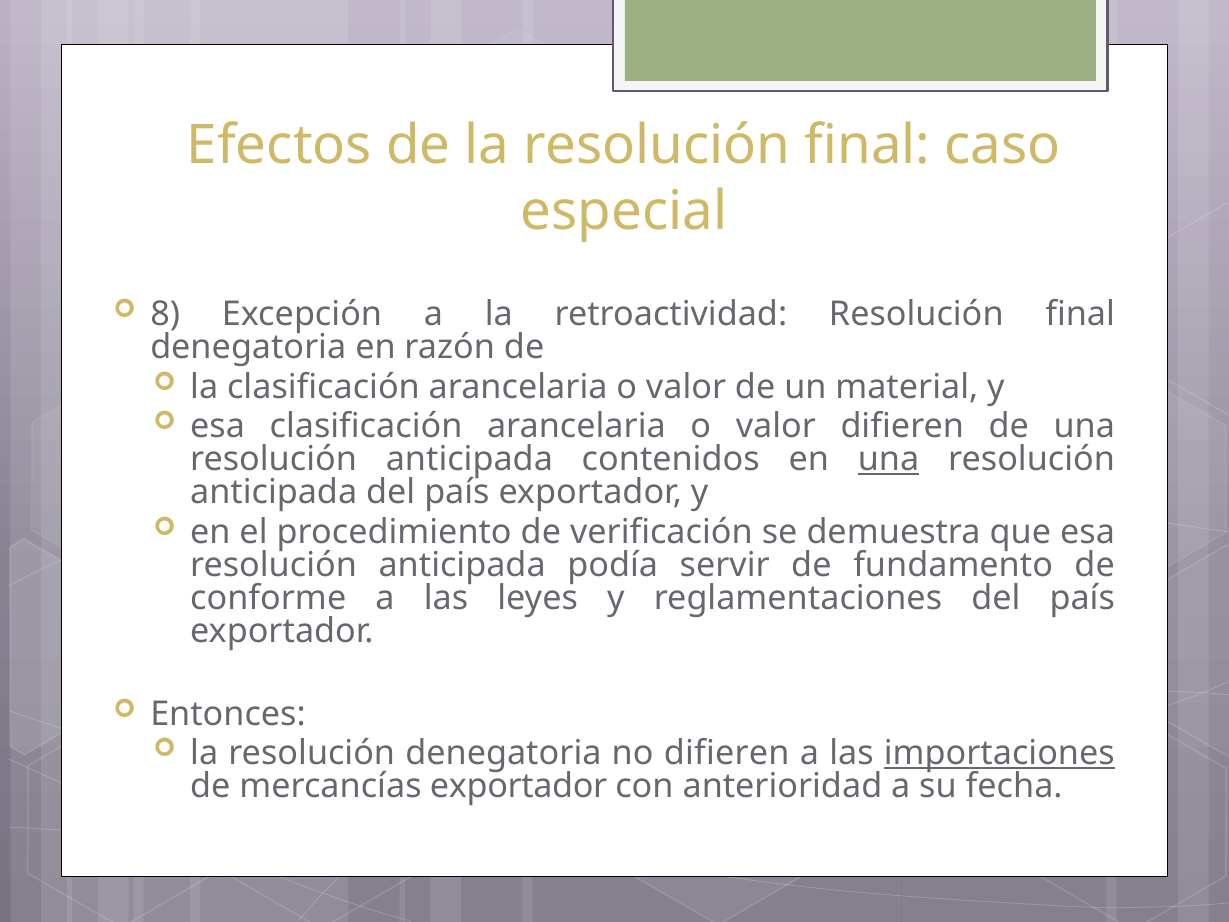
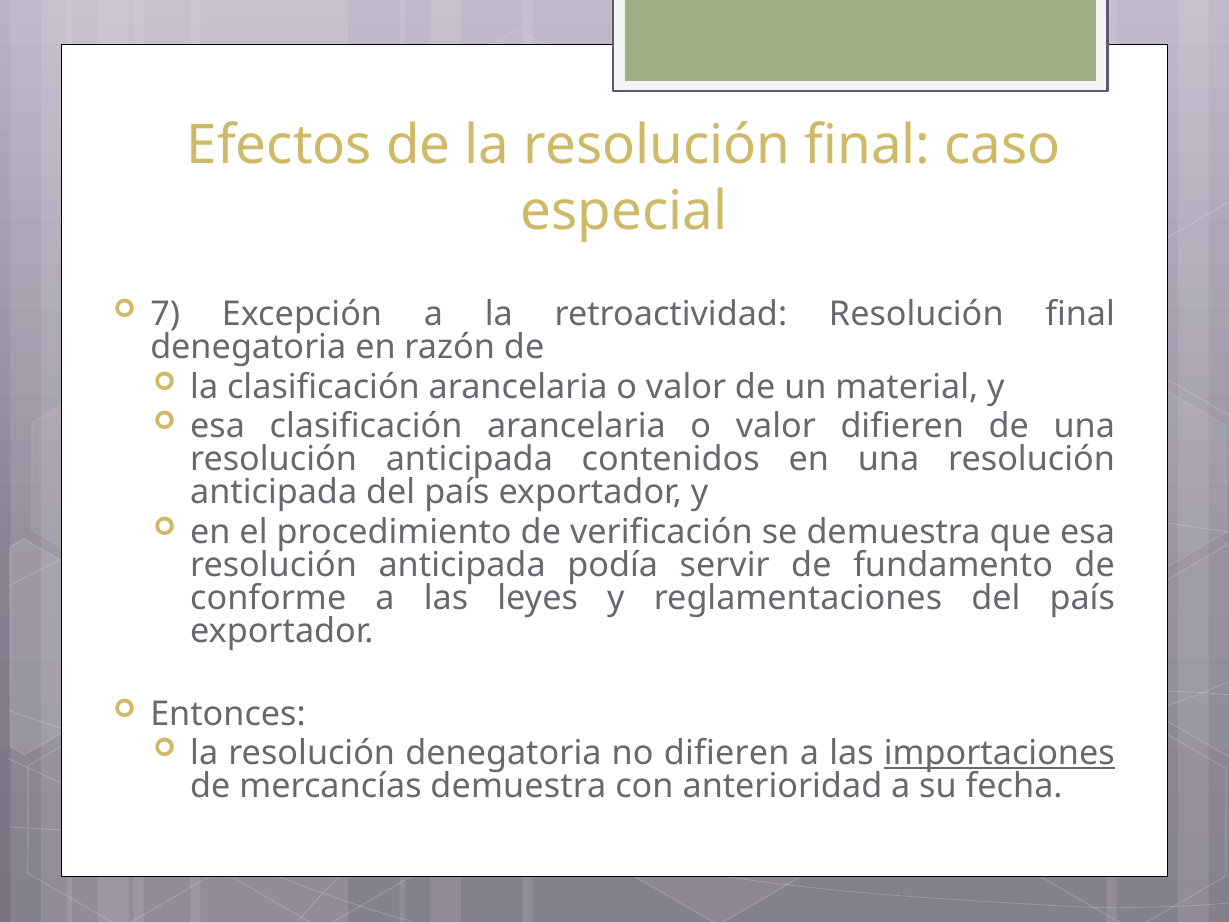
8: 8 -> 7 (165, 314)
una underline: present -> none (889, 459)
mercancías exportador: exportador -> demuestra (518, 786)
